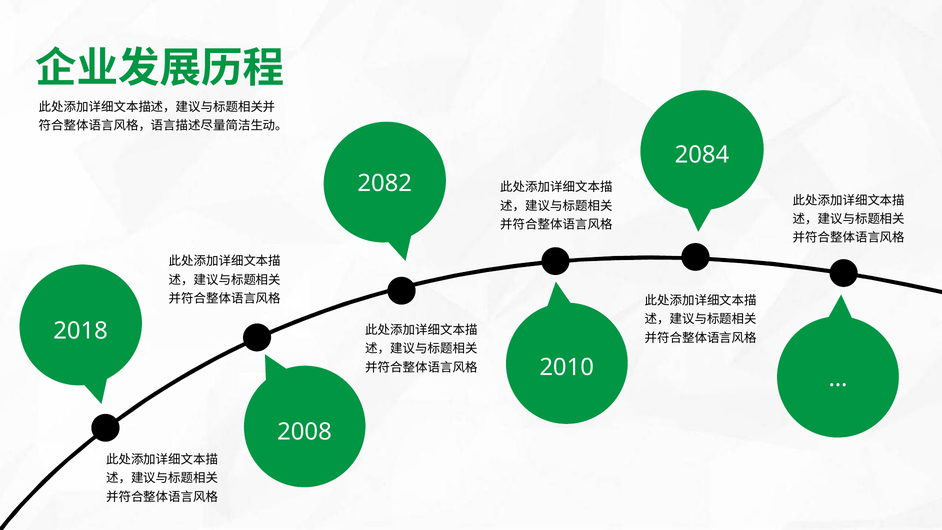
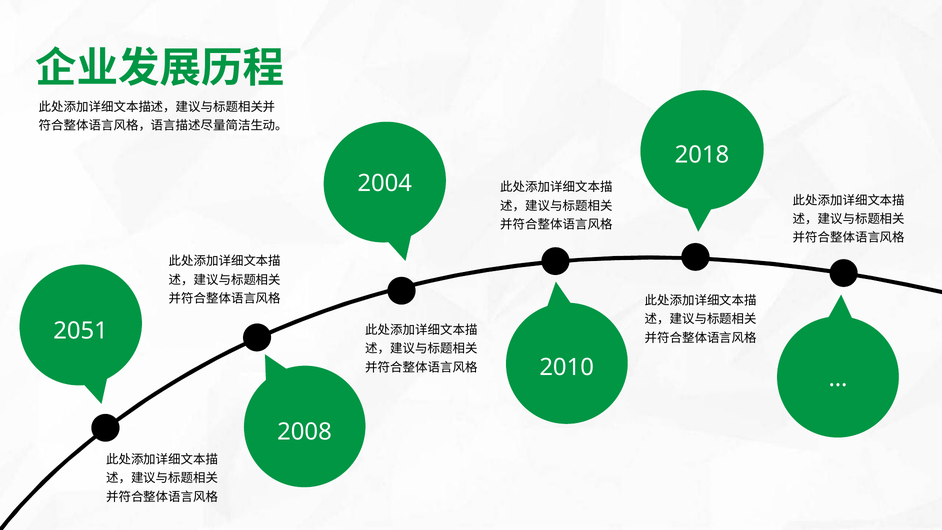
2084: 2084 -> 2018 (702, 155)
2082: 2082 -> 2004 (385, 183)
2018: 2018 -> 2051 (81, 331)
